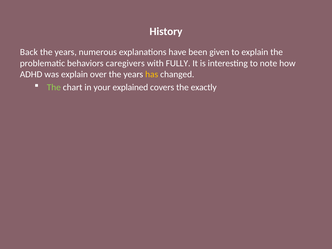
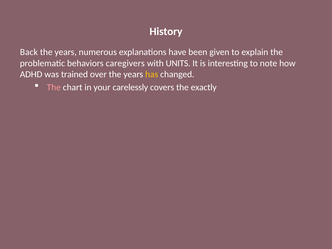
FULLY: FULLY -> UNITS (178, 63)
was explain: explain -> trained (74, 74)
The colour: light green -> pink (54, 87)
explained: explained -> carelessly (130, 87)
